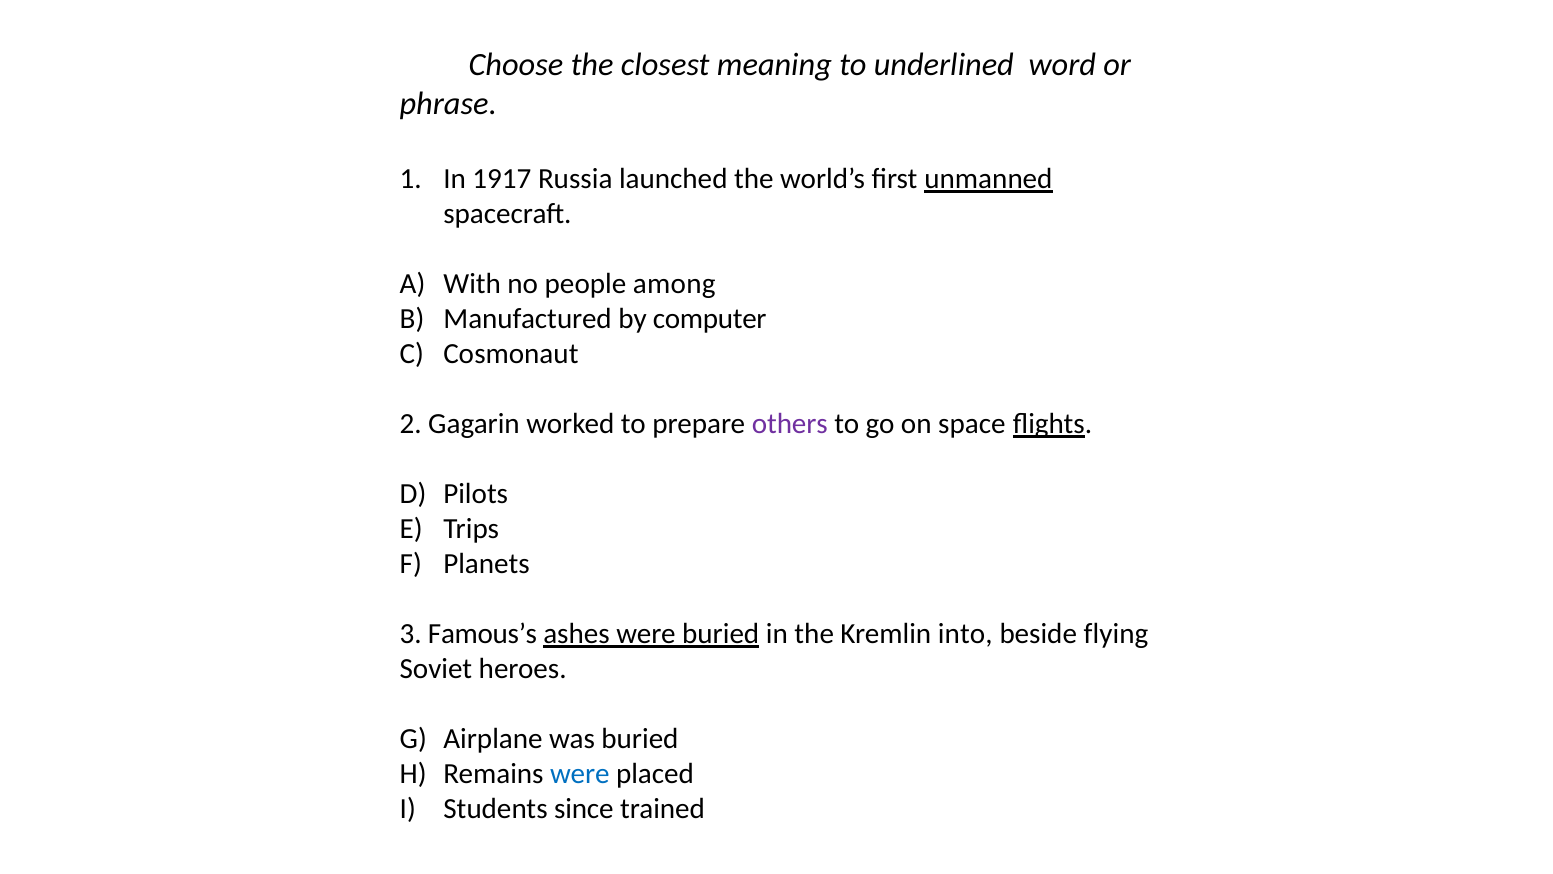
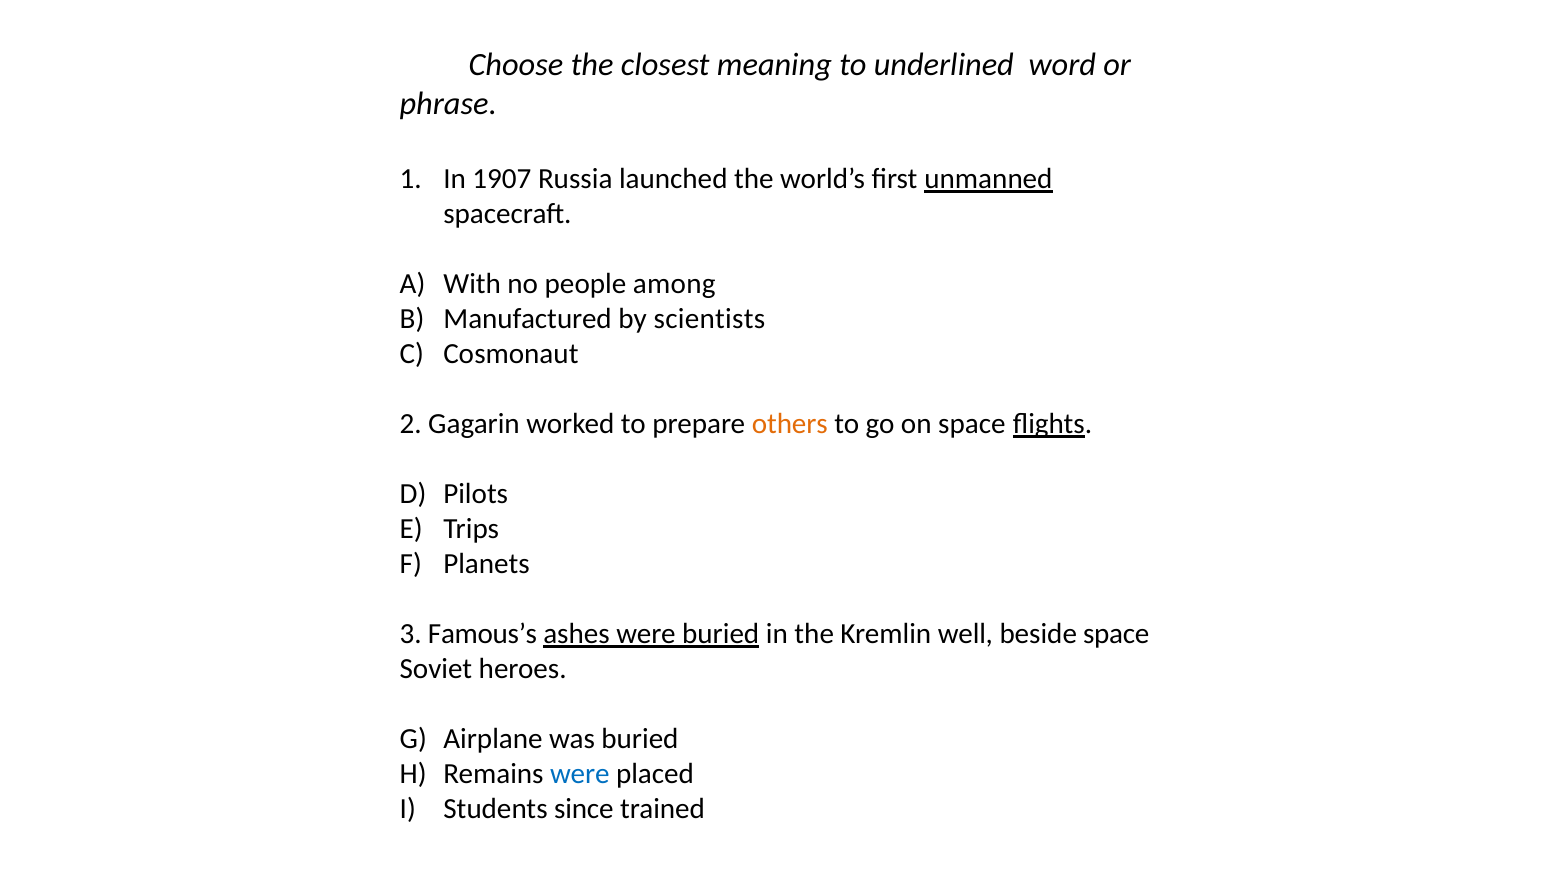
1917: 1917 -> 1907 (502, 179)
computer: computer -> scientists (709, 319)
others colour: purple -> orange (790, 424)
into: into -> well (965, 633)
beside flying: flying -> space (1116, 633)
